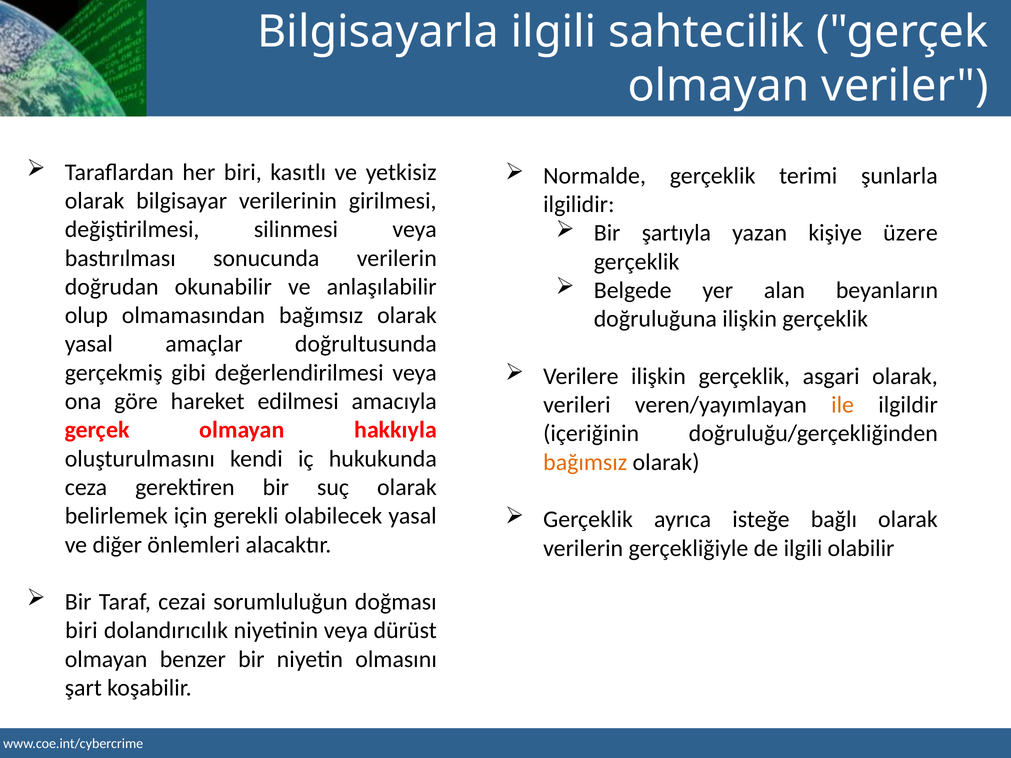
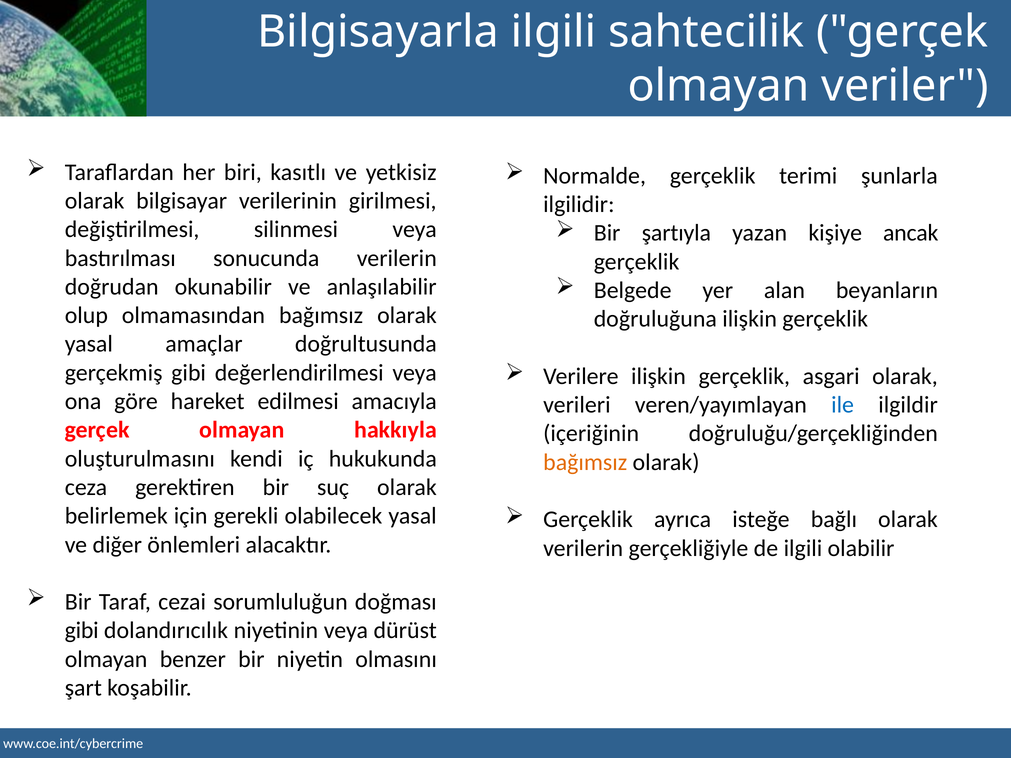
üzere: üzere -> ancak (911, 233)
ile colour: orange -> blue (843, 405)
biri: biri -> gibi (82, 631)
